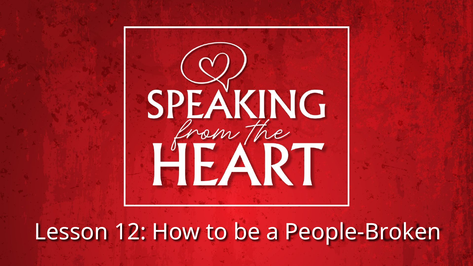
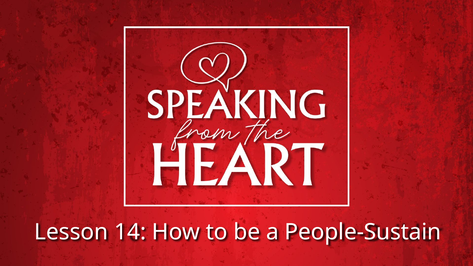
12: 12 -> 14 (130, 232)
People-Broken: People-Broken -> People-Sustain (363, 232)
